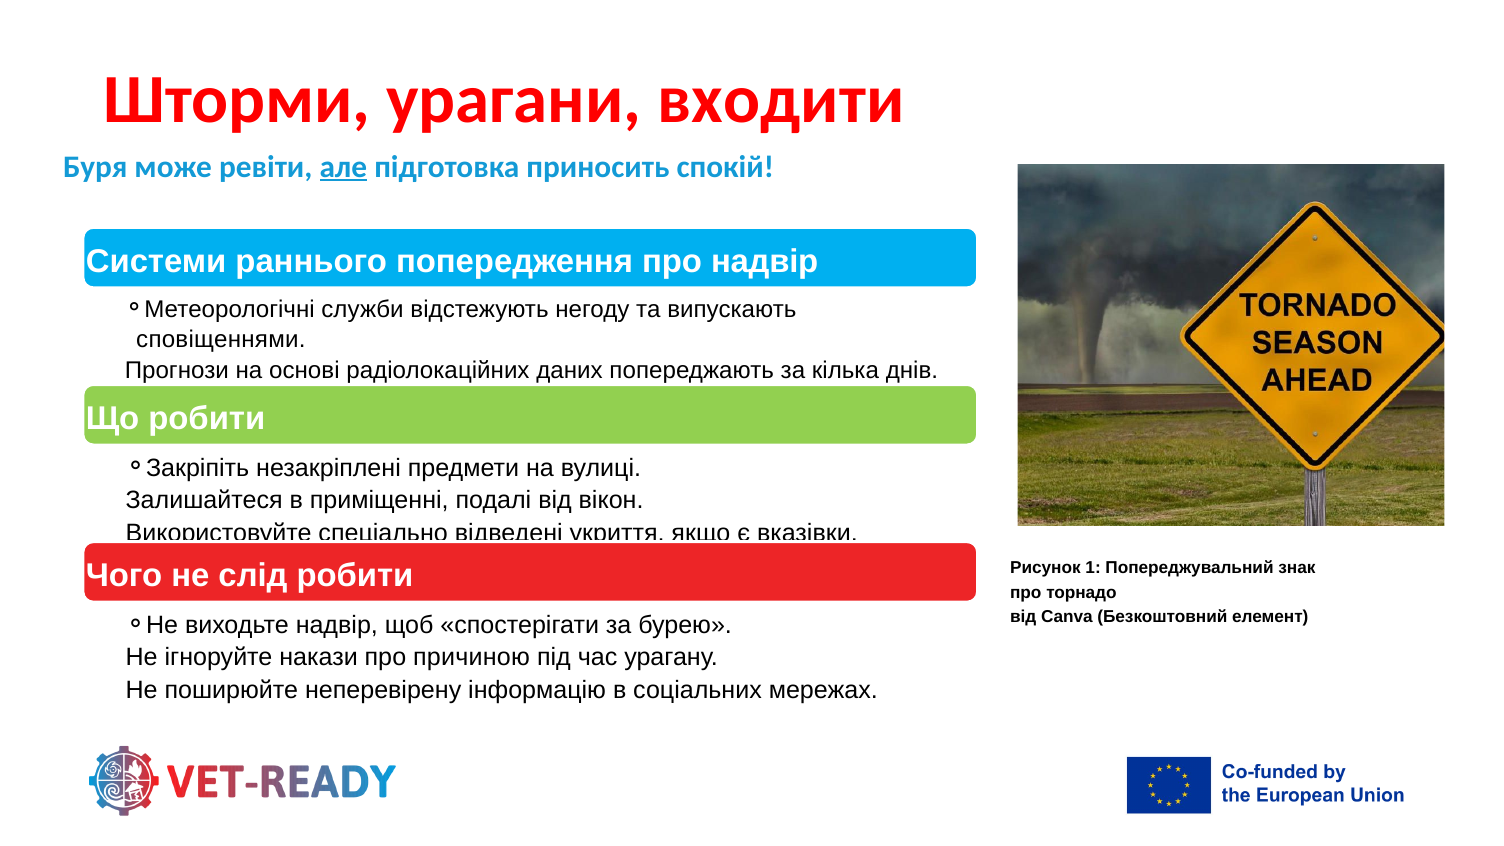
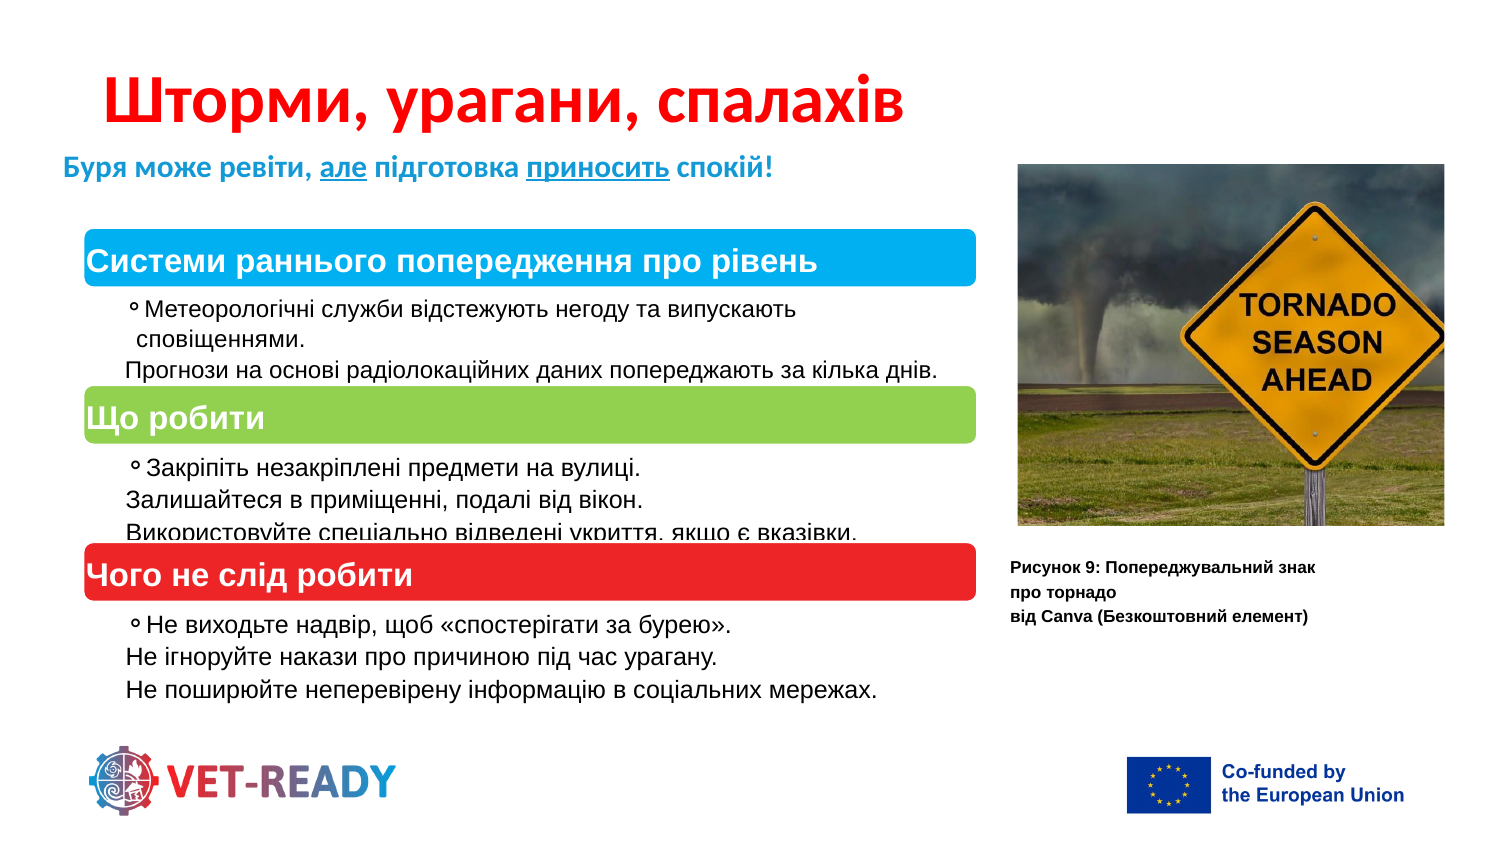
входити: входити -> спалахів (781, 99)
приносить underline: none -> present (598, 167)
про надвір: надвір -> рівень (765, 262)
1: 1 -> 9 (1093, 568)
